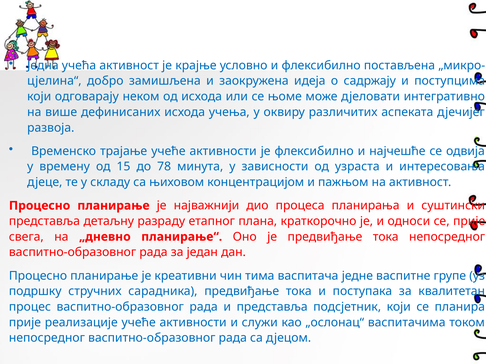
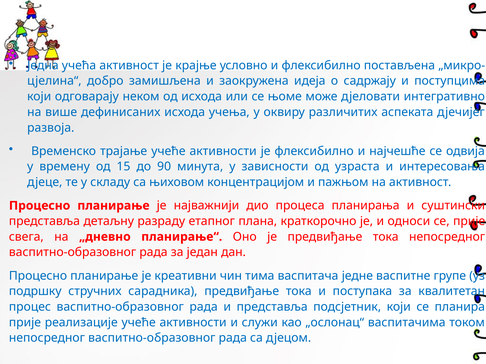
78: 78 -> 90 (164, 167)
